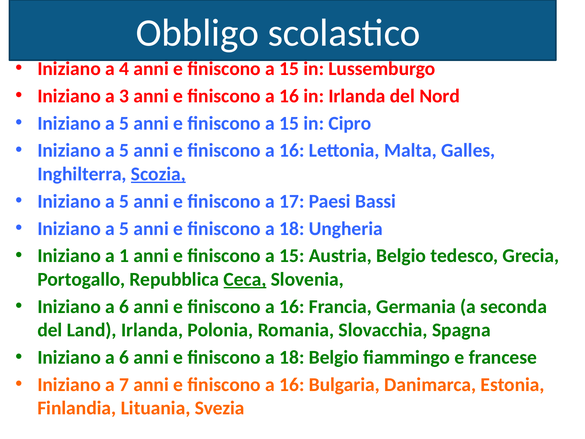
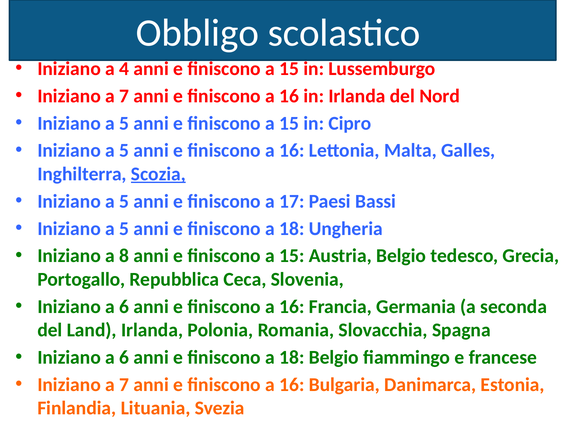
3: 3 -> 7 (124, 96)
1: 1 -> 8 (124, 256)
Ceca underline: present -> none (245, 279)
